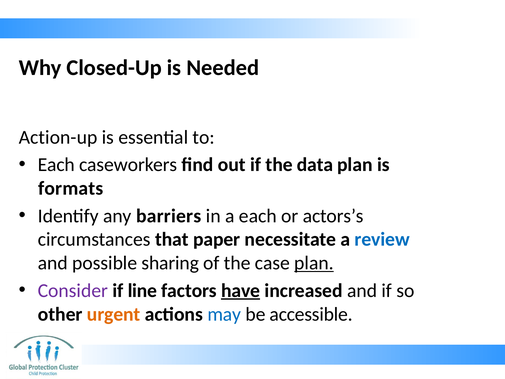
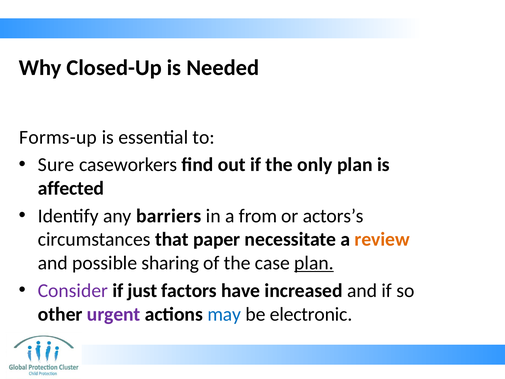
Action-up: Action-up -> Forms-up (58, 137)
Each: Each -> Sure (56, 165)
data: data -> only (315, 165)
formats: formats -> affected (71, 188)
a each: each -> from (258, 216)
review colour: blue -> orange (382, 239)
line: line -> just (142, 290)
have underline: present -> none (241, 290)
urgent colour: orange -> purple (114, 314)
accessible: accessible -> electronic (311, 314)
